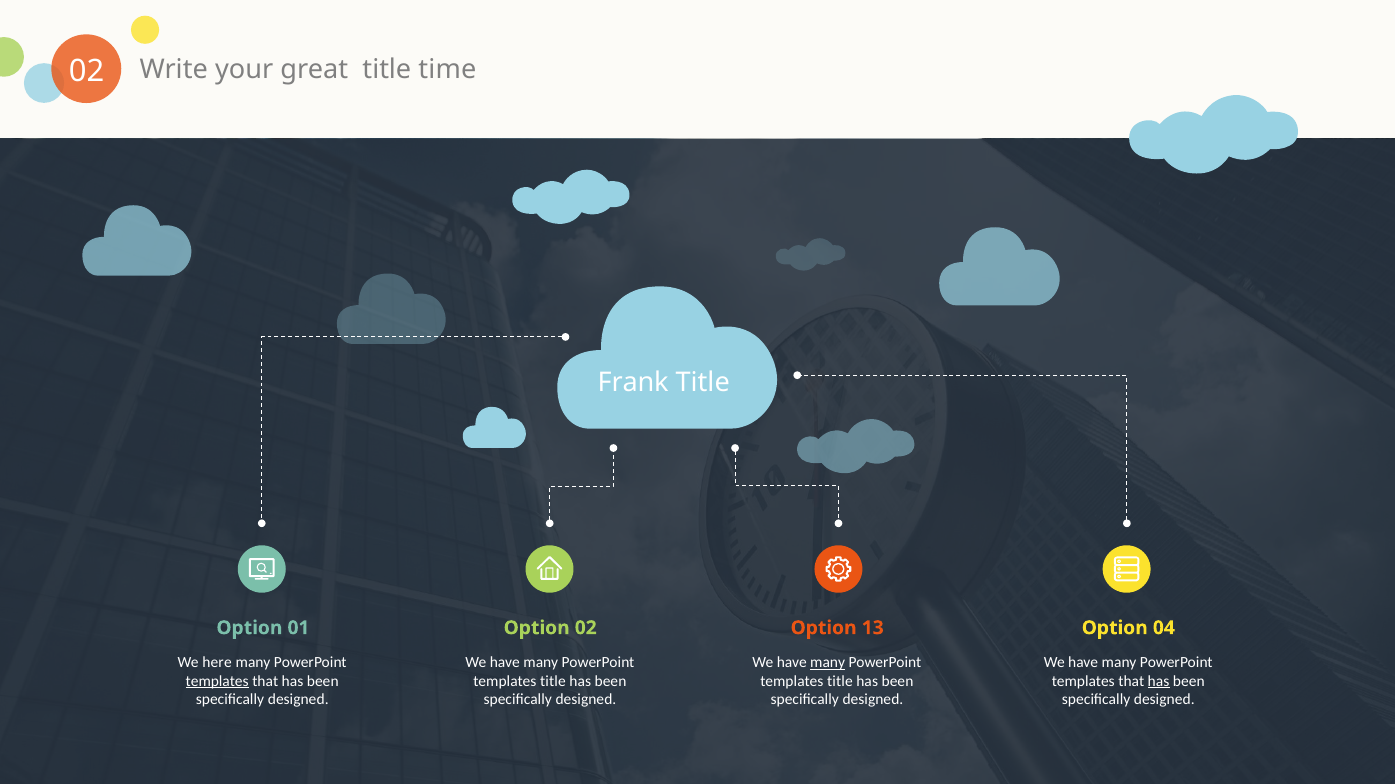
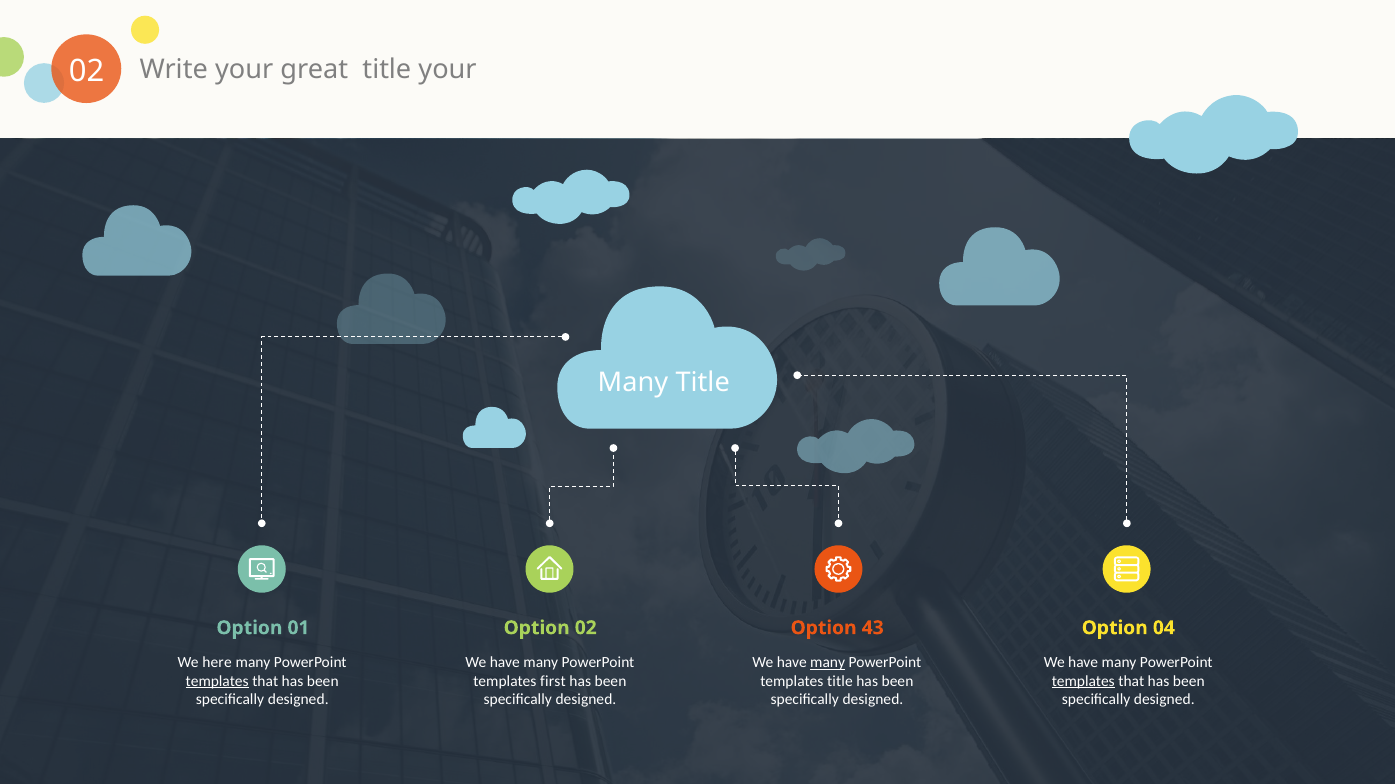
title time: time -> your (448, 70)
Frank: Frank -> Many (633, 383)
13: 13 -> 43 (873, 628)
title: title -> first (553, 681)
templates underline: none -> present (1083, 681)
has underline: present -> none (1159, 681)
